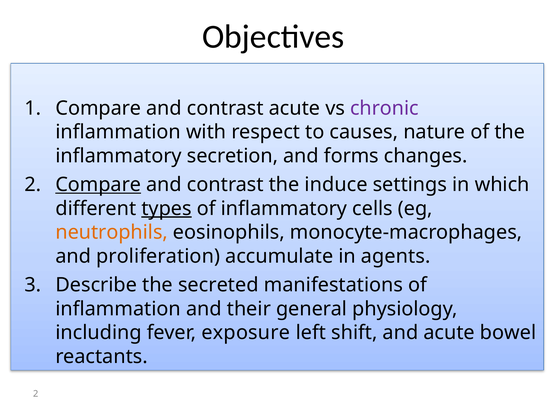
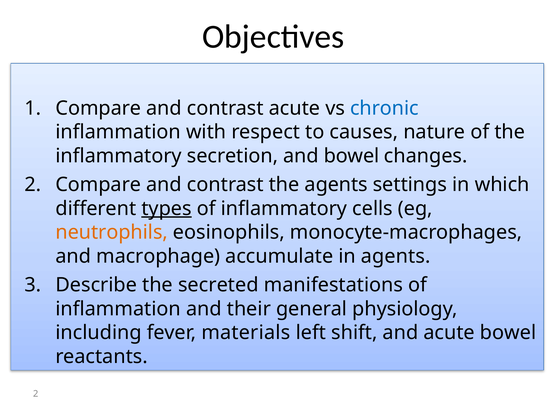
chronic colour: purple -> blue (384, 108)
and forms: forms -> bowel (351, 156)
Compare underline: present -> none (98, 184)
the induce: induce -> agents (336, 184)
proliferation: proliferation -> macrophage (158, 256)
exposure: exposure -> materials (246, 332)
